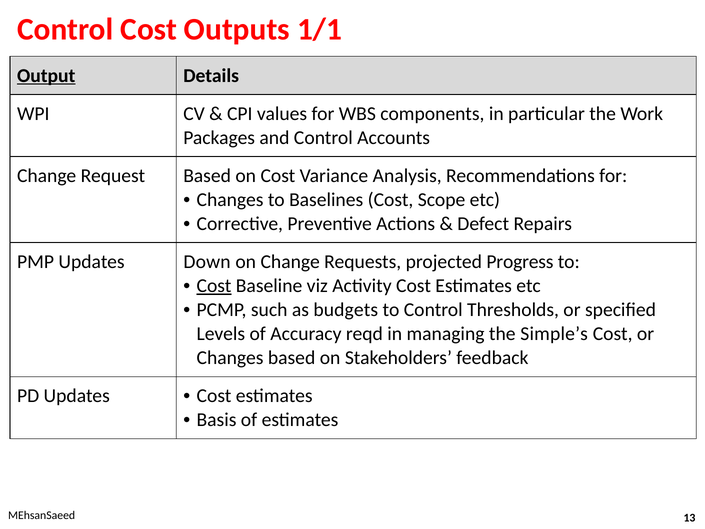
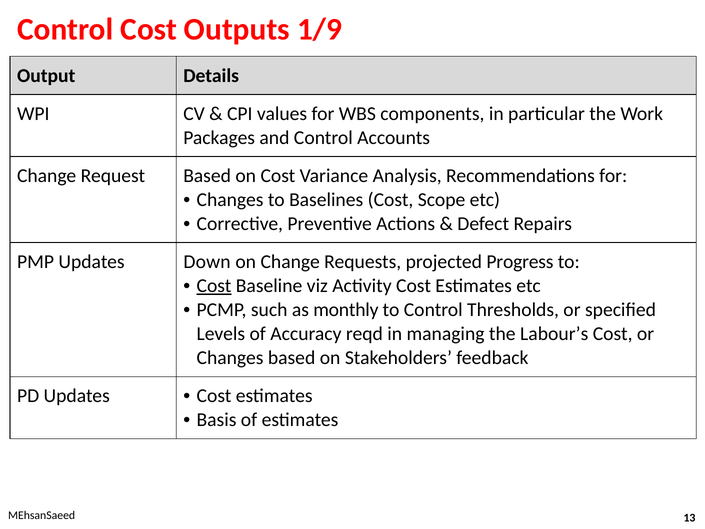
1/1: 1/1 -> 1/9 (320, 30)
Output underline: present -> none (46, 75)
budgets: budgets -> monthly (346, 310)
Simple’s: Simple’s -> Labour’s (554, 334)
